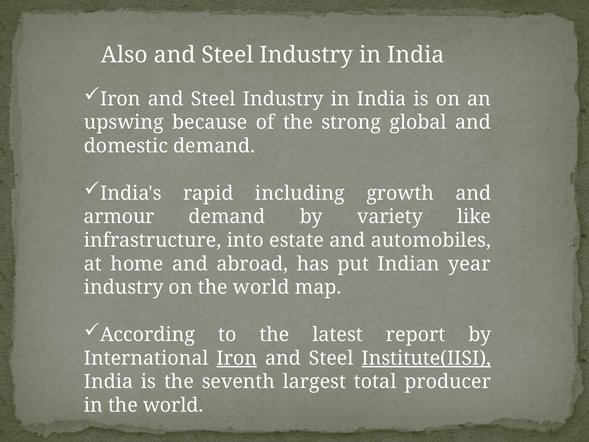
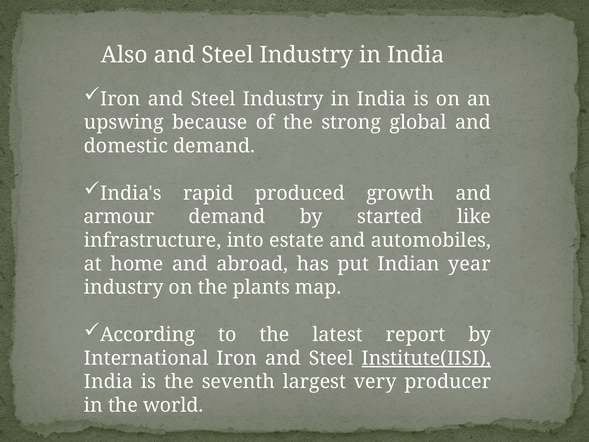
including: including -> produced (300, 193)
variety: variety -> started (390, 217)
on the world: world -> plants (261, 287)
Iron underline: present -> none (237, 358)
total: total -> very (375, 382)
